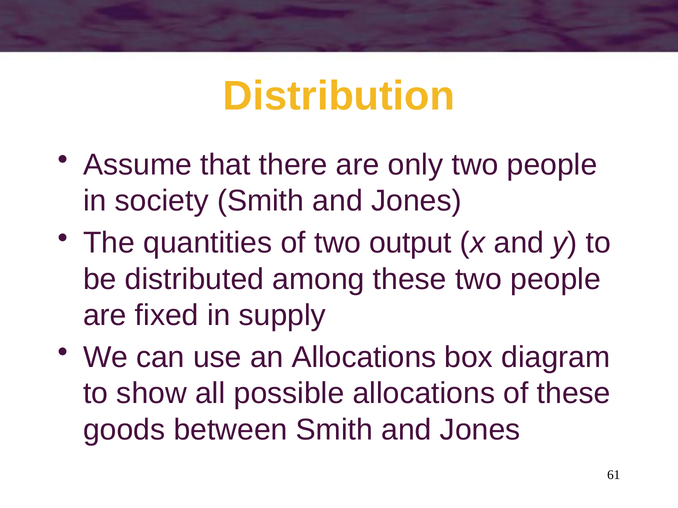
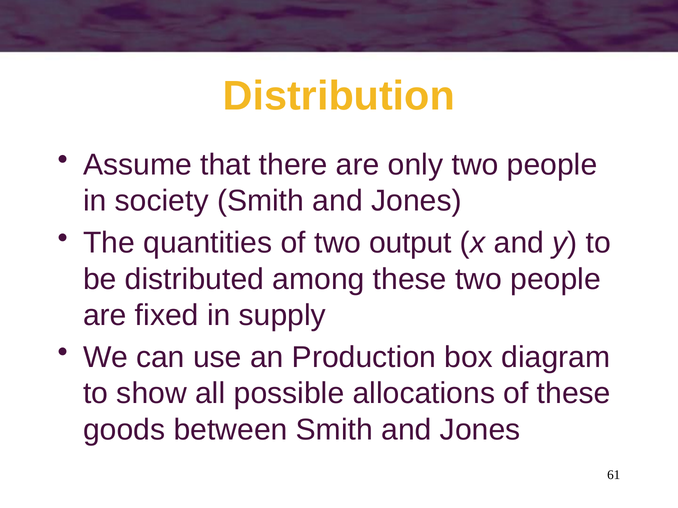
an Allocations: Allocations -> Production (364, 358)
